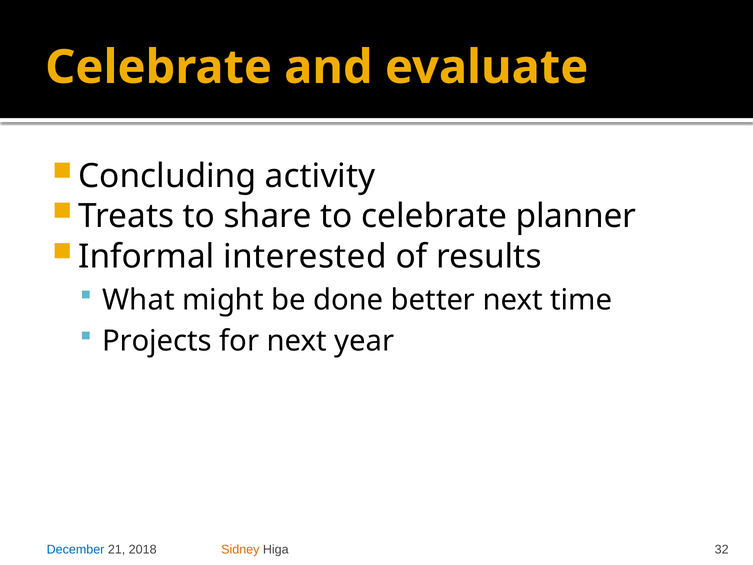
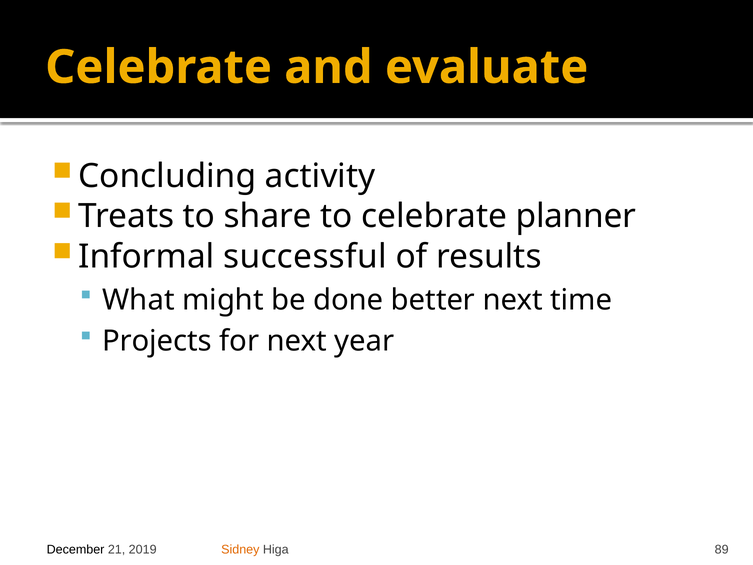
interested: interested -> successful (305, 256)
December colour: blue -> black (76, 549)
2018: 2018 -> 2019 (143, 549)
32: 32 -> 89 (722, 549)
